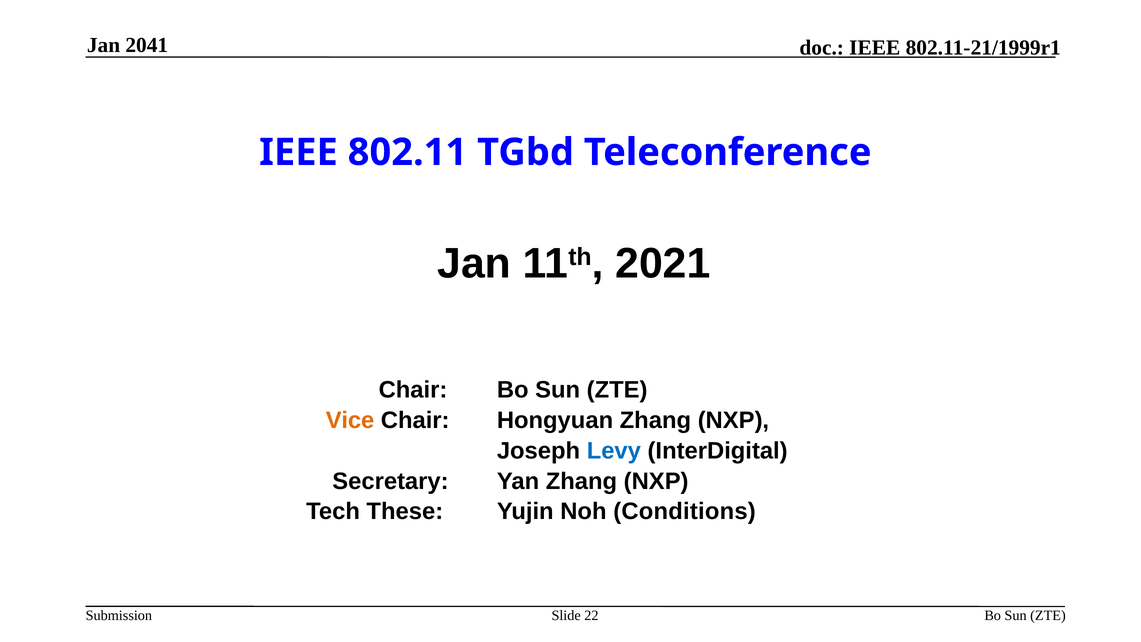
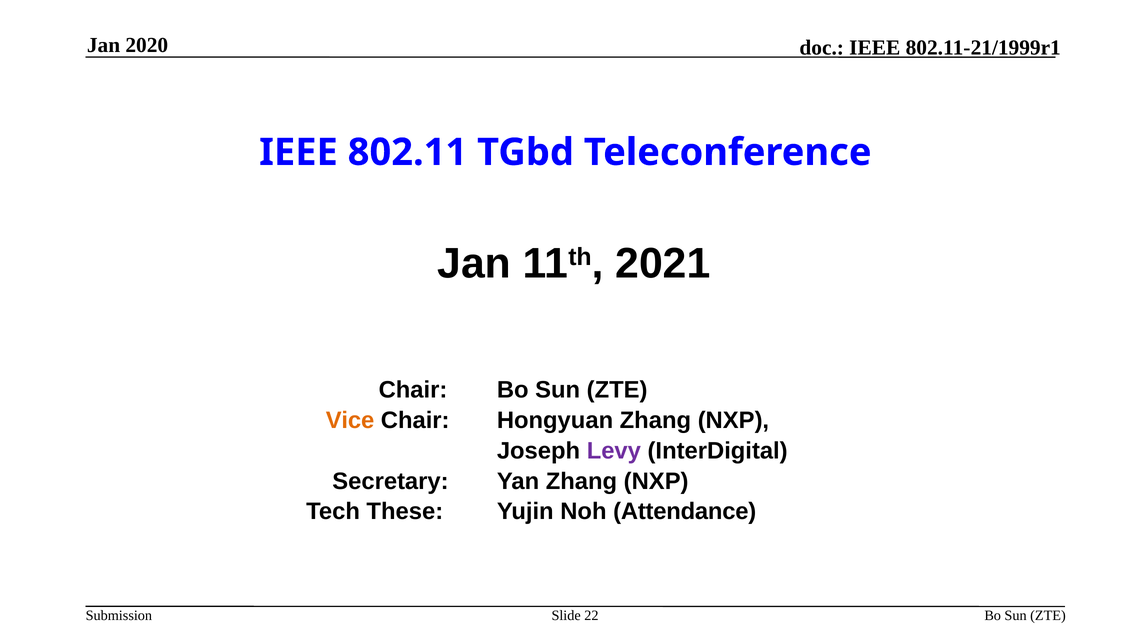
2041: 2041 -> 2020 (147, 45)
Levy colour: blue -> purple (614, 451)
Conditions: Conditions -> Attendance (685, 511)
